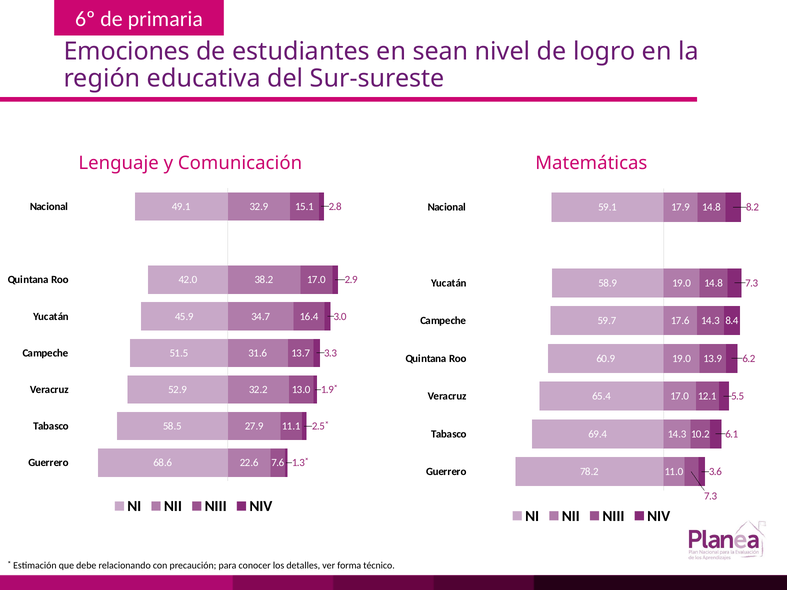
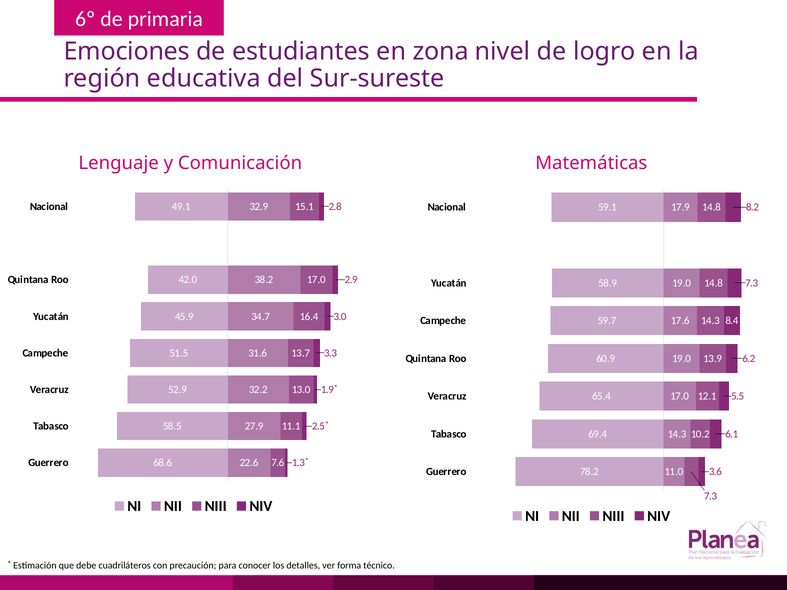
sean: sean -> zona (441, 52)
relacionando: relacionando -> cuadriláteros (125, 566)
